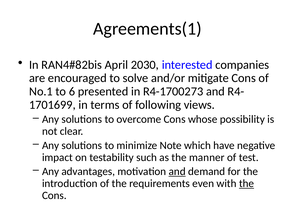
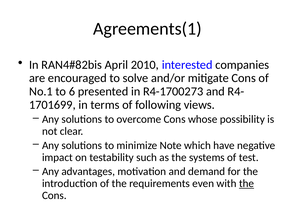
2030: 2030 -> 2010 (145, 65)
manner: manner -> systems (207, 157)
and underline: present -> none (177, 171)
